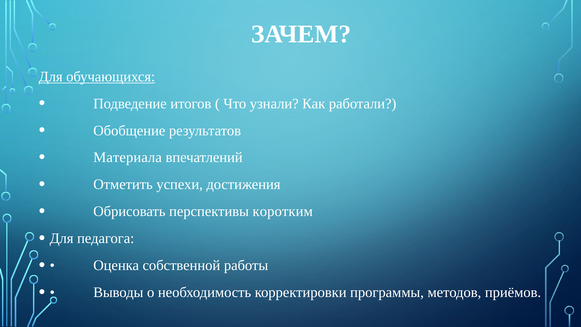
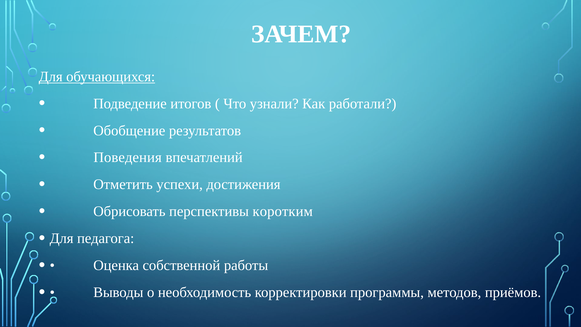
Материала: Материала -> Поведения (128, 157)
